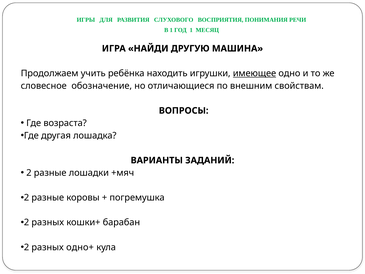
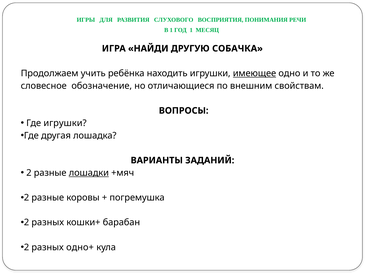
МАШИНА: МАШИНА -> СОБАЧКА (237, 48)
Где возраста: возраста -> игрушки (65, 123)
лошадки underline: none -> present (89, 173)
